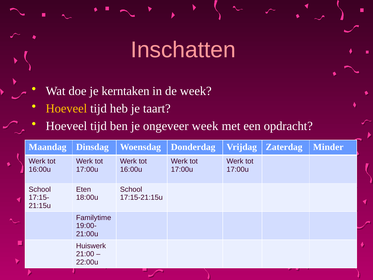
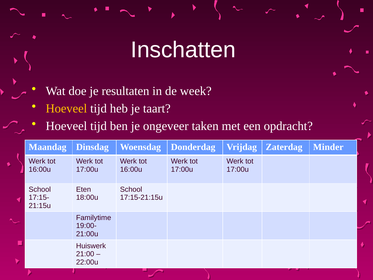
Inschatten colour: pink -> white (183, 50)
kerntaken: kerntaken -> resultaten (125, 91)
ongeveer week: week -> taken (205, 126)
